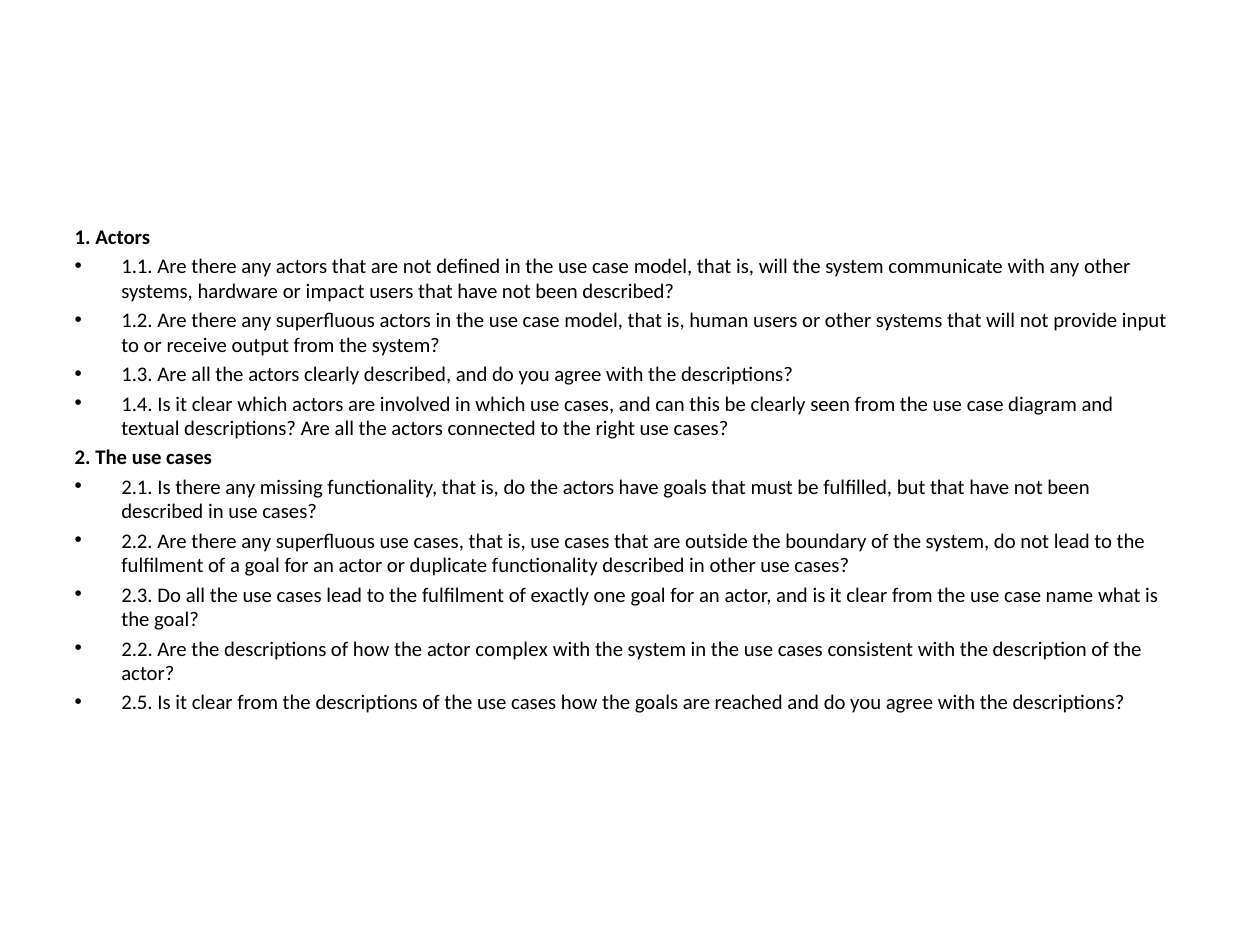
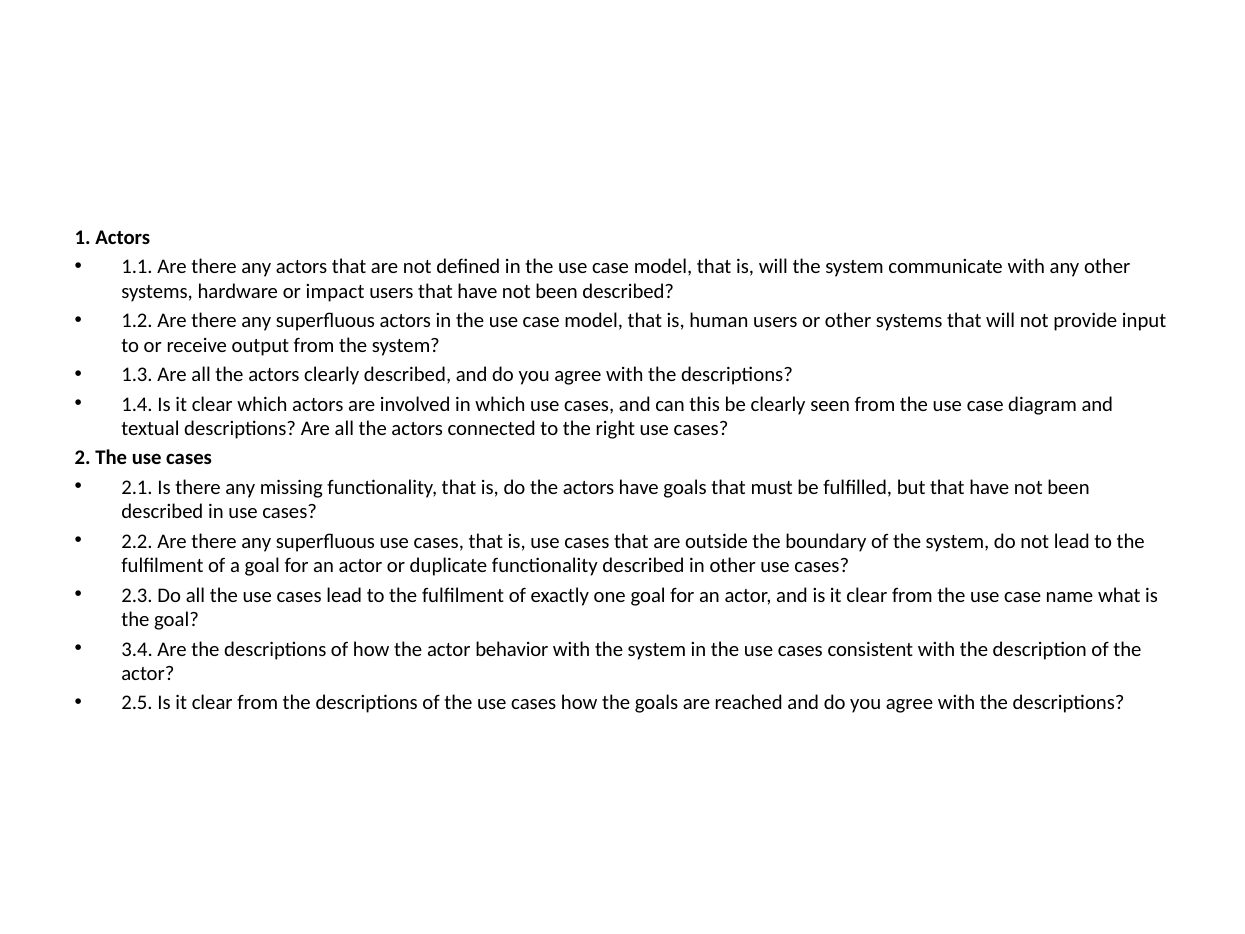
2.2: 2.2 -> 3.4 (137, 649)
complex: complex -> behavior (512, 649)
